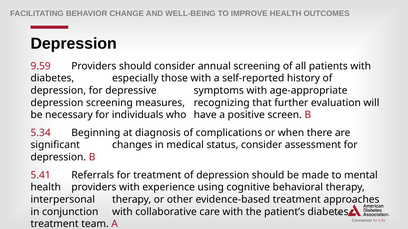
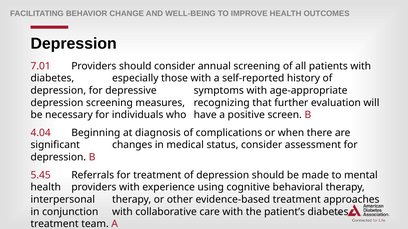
9.59: 9.59 -> 7.01 (41, 66)
5.34: 5.34 -> 4.04 (41, 133)
5.41: 5.41 -> 5.45 (41, 175)
